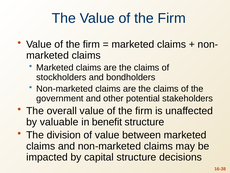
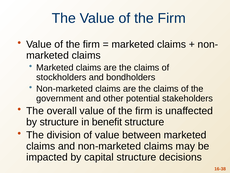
by valuable: valuable -> structure (59, 122)
